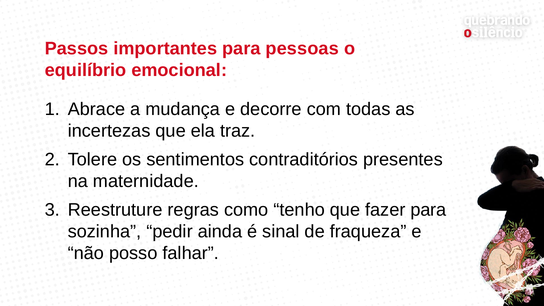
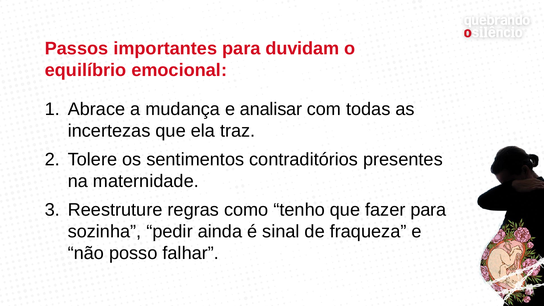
pessoas: pessoas -> duvidam (302, 48)
decorre: decorre -> analisar (271, 109)
